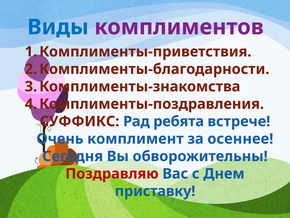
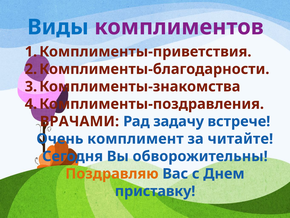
СУФФИКС: СУФФИКС -> ВРАЧАМИ (79, 121)
ребята: ребята -> задачу (179, 121)
осеннее: осеннее -> читайте (240, 139)
Поздравляю colour: red -> orange (112, 173)
